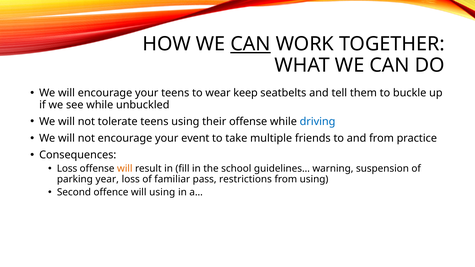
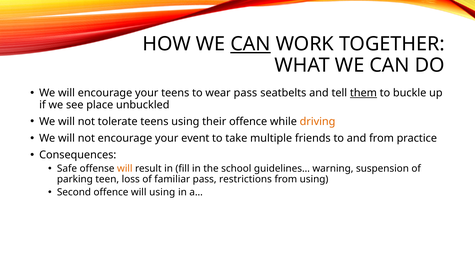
wear keep: keep -> pass (245, 93)
them underline: none -> present (363, 93)
see while: while -> place (100, 105)
their offense: offense -> offence (248, 122)
driving colour: blue -> orange (318, 122)
Loss: Loss -> Safe (67, 169)
year: year -> teen (107, 179)
